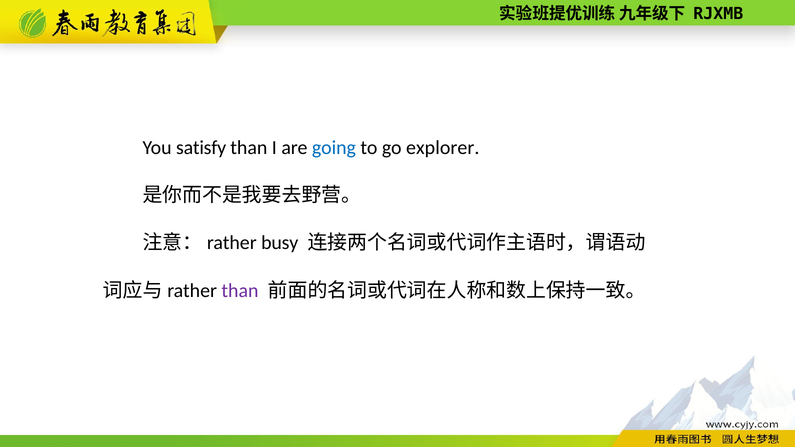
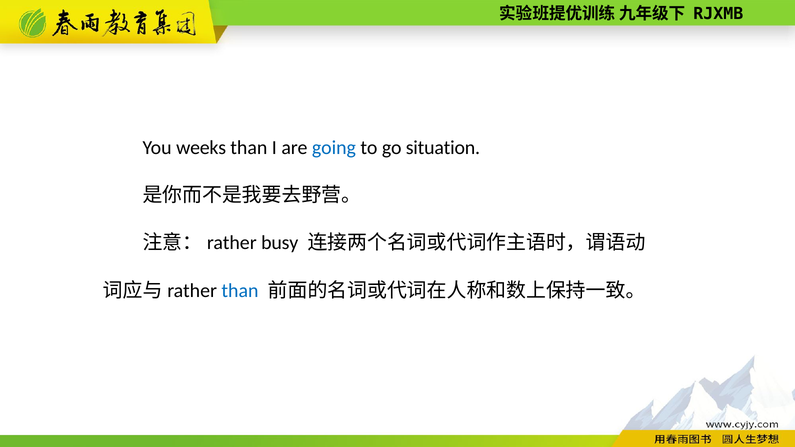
satisfy: satisfy -> weeks (201, 148)
explorer: explorer -> situation (443, 148)
than colour: purple -> blue (240, 291)
